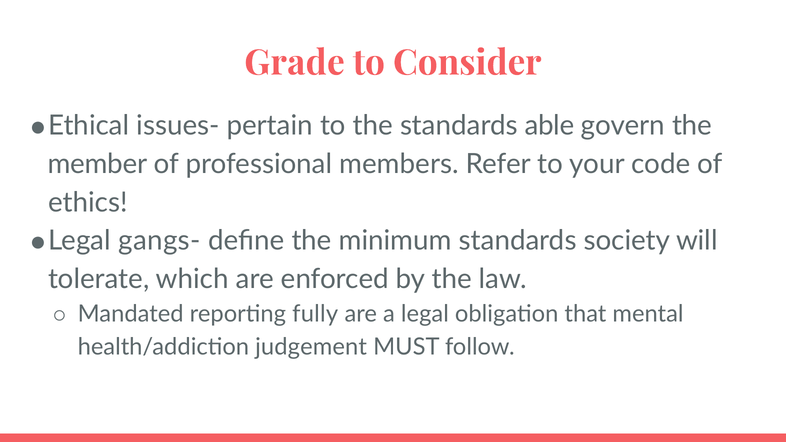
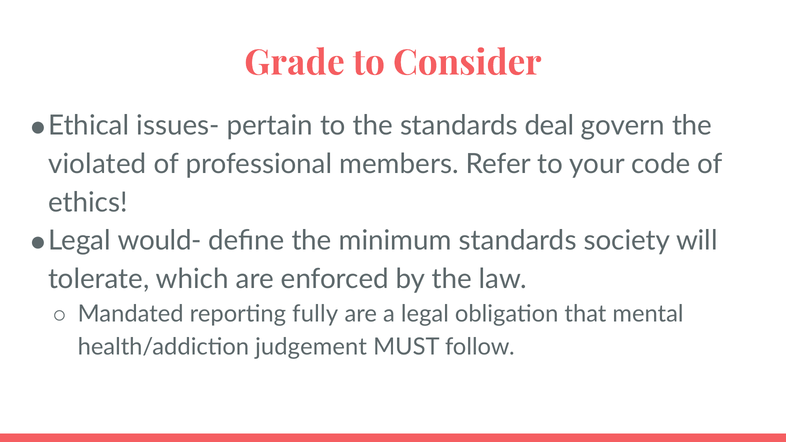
able: able -> deal (550, 126)
member: member -> violated (97, 164)
gangs-: gangs- -> would- (160, 241)
